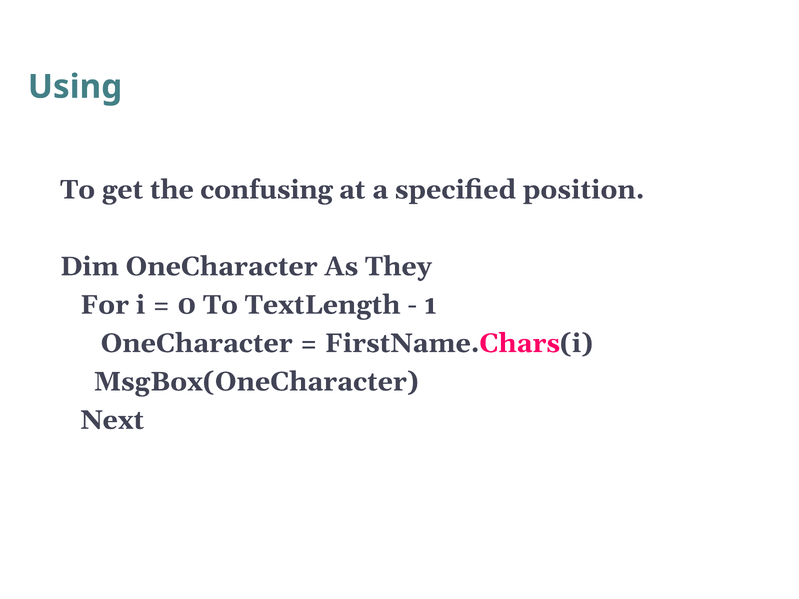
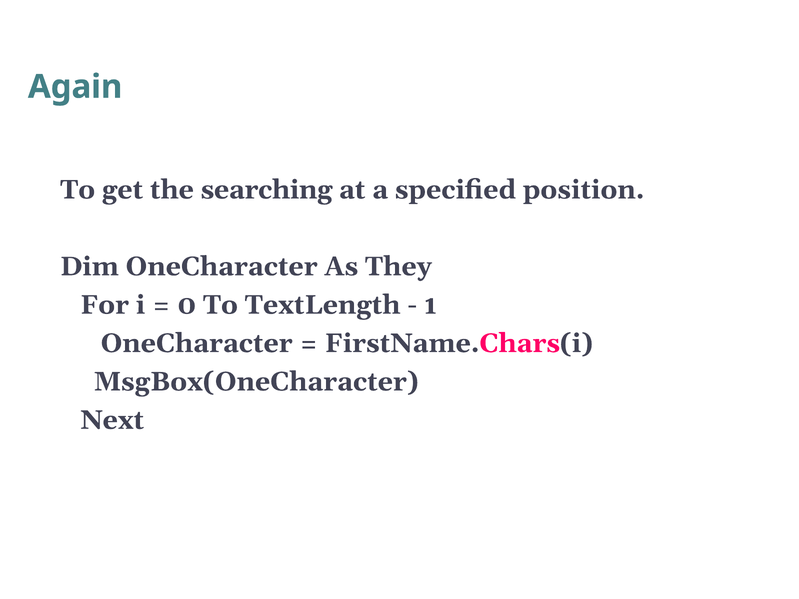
Using: Using -> Again (75, 87)
confusing: confusing -> searching (267, 190)
